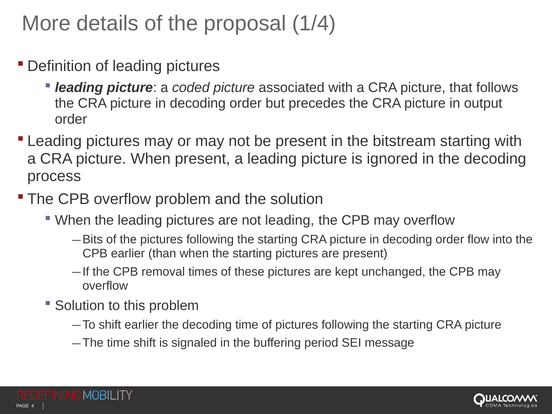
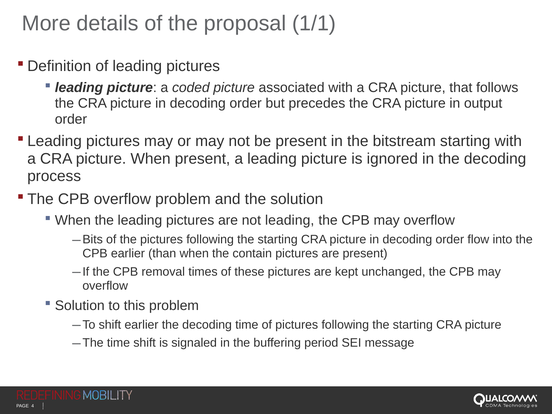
1/4: 1/4 -> 1/1 (314, 24)
when the starting: starting -> contain (252, 254)
